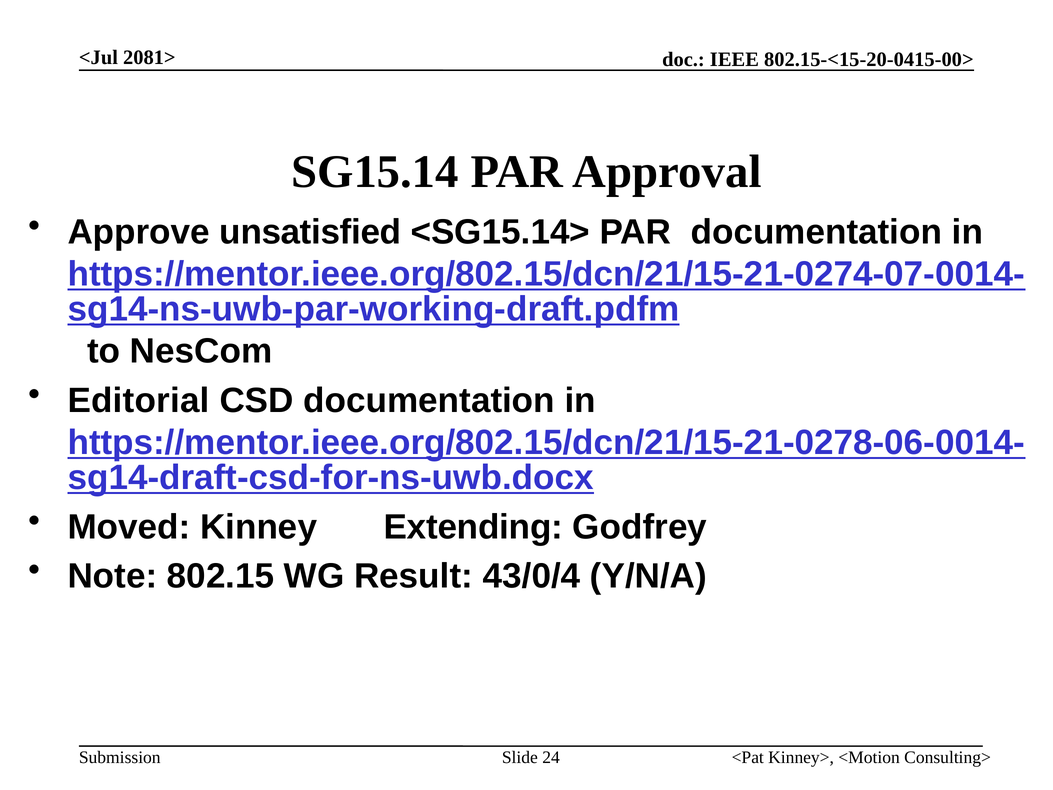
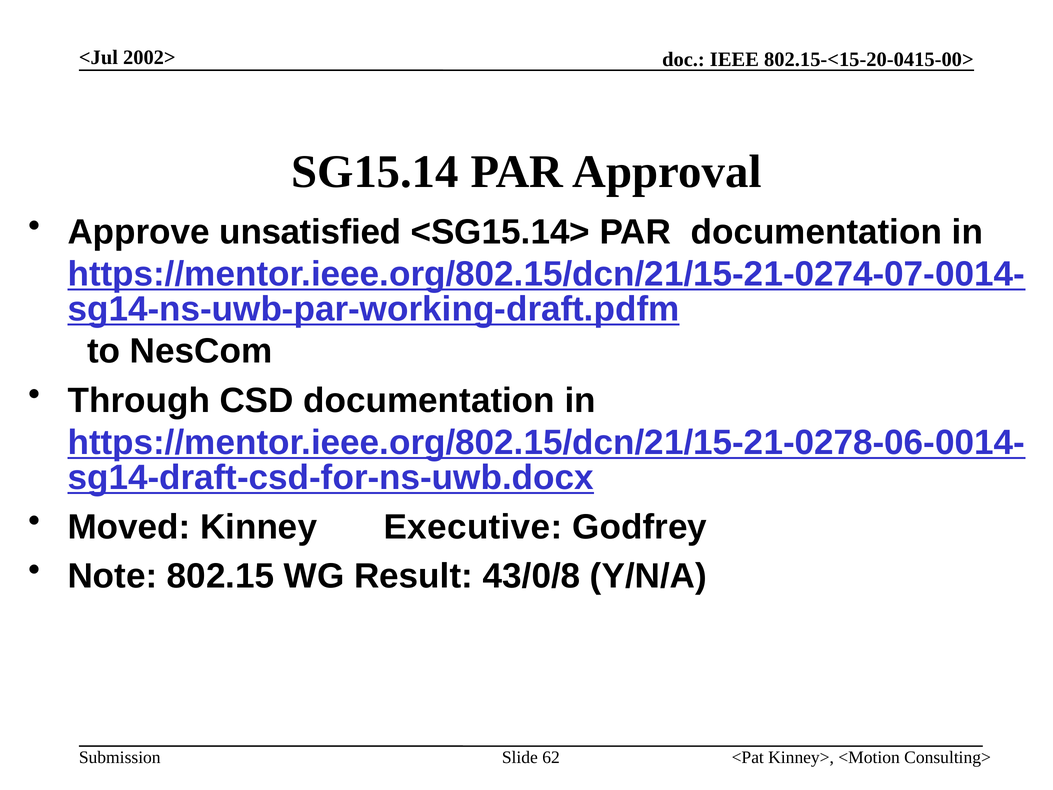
2081>: 2081> -> 2002> (149, 57)
Editorial: Editorial -> Through (139, 400)
Extending: Extending -> Executive (473, 527)
43/0/4: 43/0/4 -> 43/0/8 (532, 576)
24: 24 -> 62 (551, 757)
